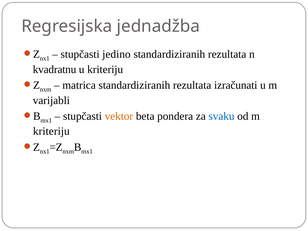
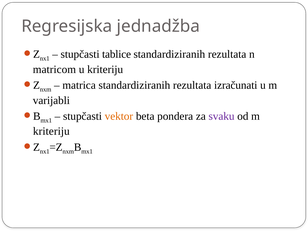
jedino: jedino -> tablice (117, 54)
kvadratnu: kvadratnu -> matricom (54, 69)
svaku colour: blue -> purple (221, 116)
